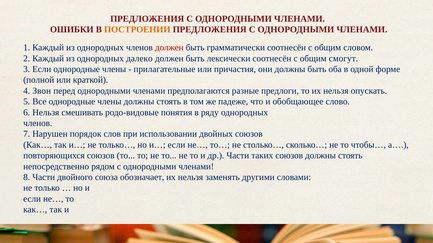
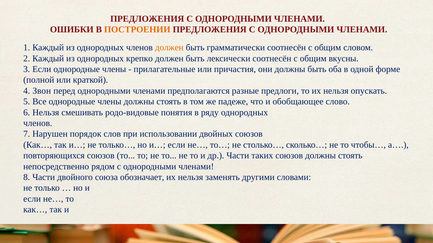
должен colour: red -> orange (169, 48)
далеко: далеко -> крепко (139, 59)
смогут: смогут -> вкусны (344, 59)
